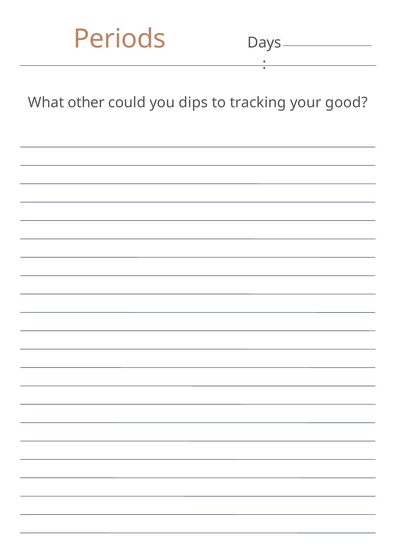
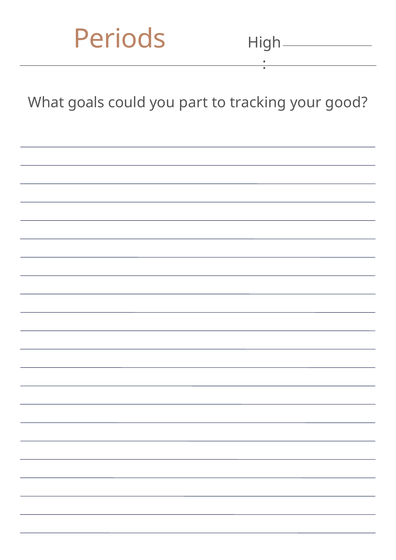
Days: Days -> High (264, 43)
other: other -> goals (86, 103)
dips: dips -> part (193, 103)
